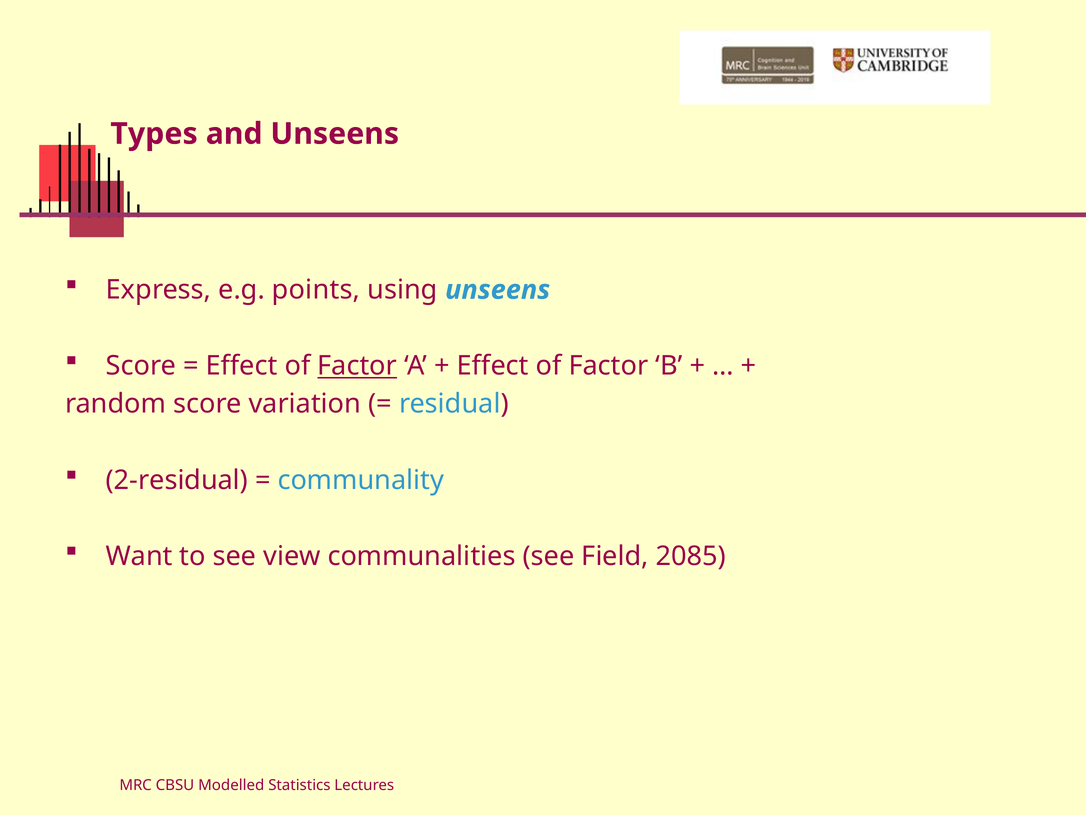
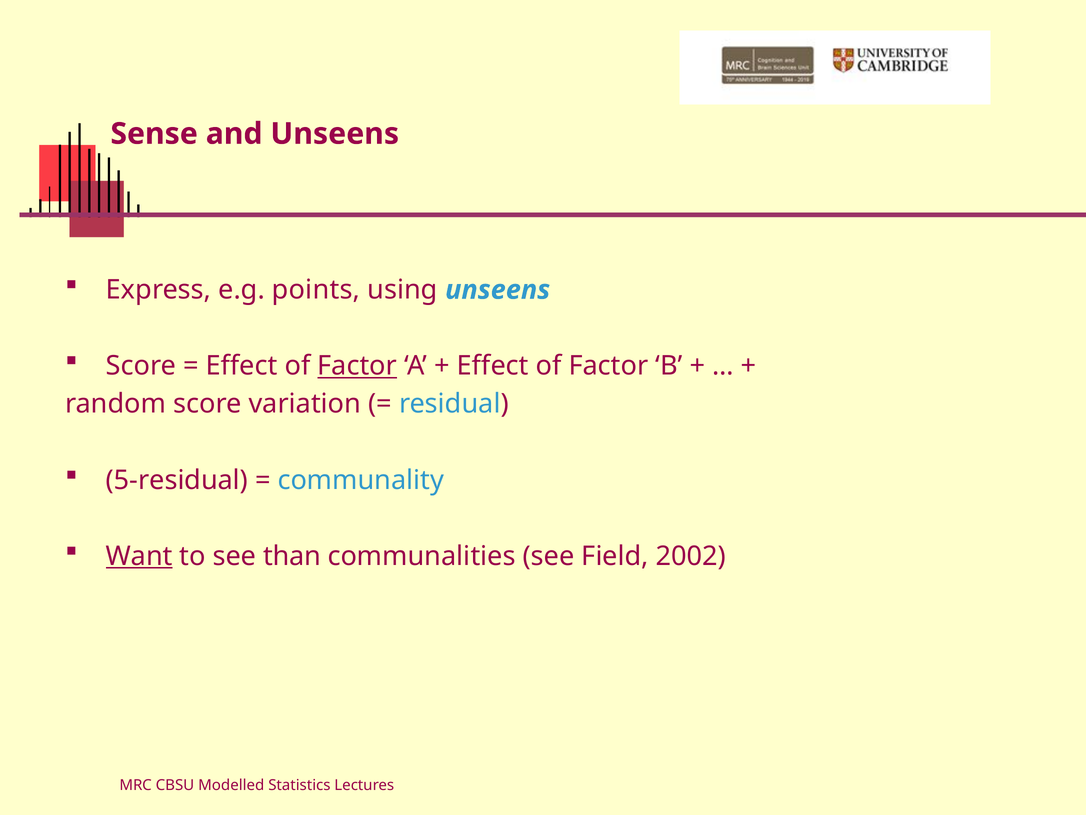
Types: Types -> Sense (154, 134)
2-residual: 2-residual -> 5-residual (177, 480)
Want underline: none -> present (139, 556)
view: view -> than (292, 556)
2085: 2085 -> 2002 (691, 556)
